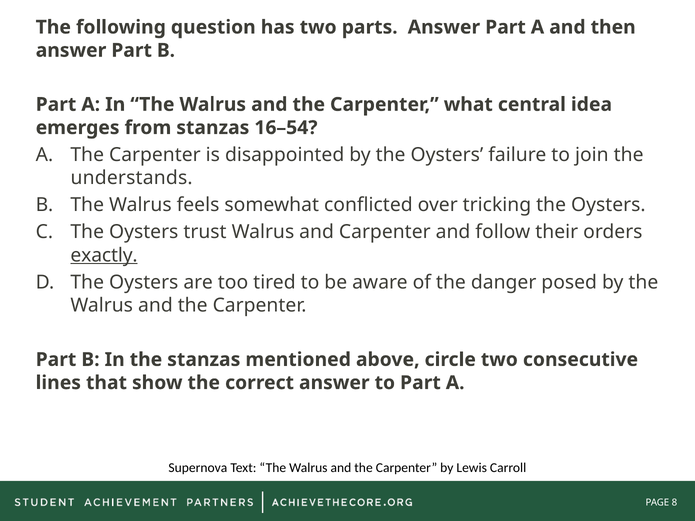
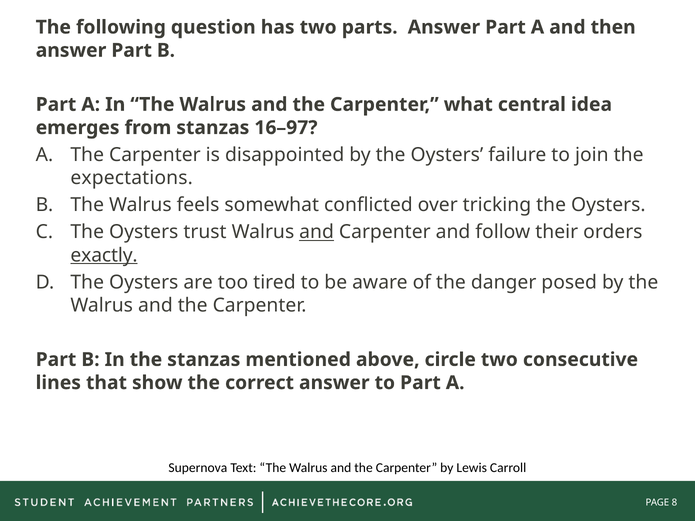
16–54: 16–54 -> 16–97 (286, 128)
understands: understands -> expectations (132, 178)
and underline: none -> present (317, 232)
